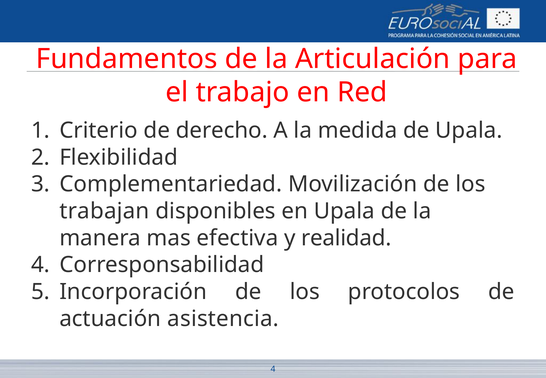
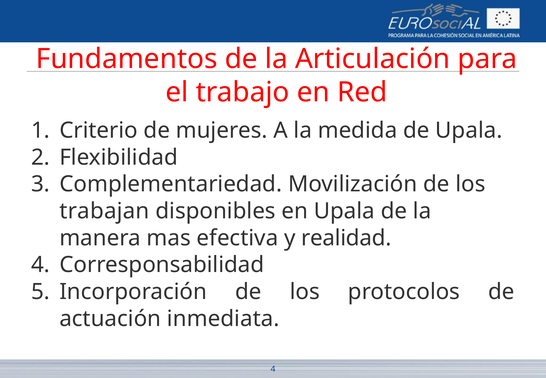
derecho: derecho -> mujeres (222, 130)
asistencia: asistencia -> inmediata (223, 319)
